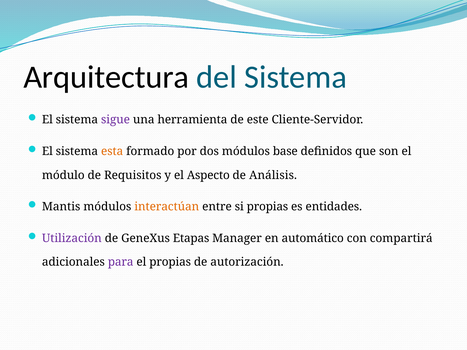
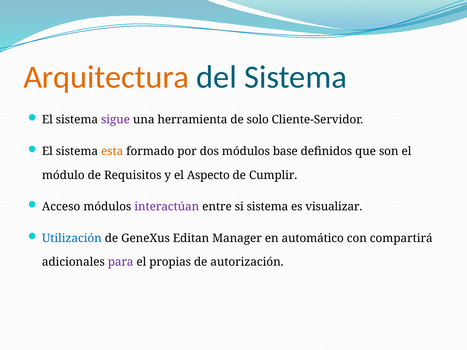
Arquitectura colour: black -> orange (106, 77)
este: este -> solo (258, 120)
Análisis: Análisis -> Cumplir (273, 175)
Mantis: Mantis -> Acceso (61, 207)
interactúan colour: orange -> purple (167, 207)
si propias: propias -> sistema (267, 207)
entidades: entidades -> visualizar (334, 207)
Utilización colour: purple -> blue (72, 238)
Etapas: Etapas -> Editan (191, 238)
